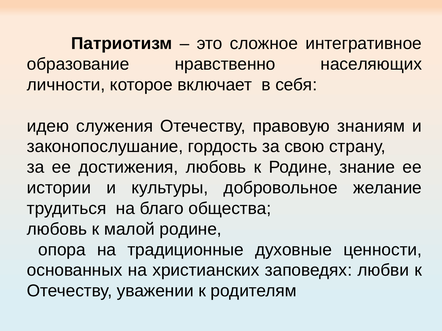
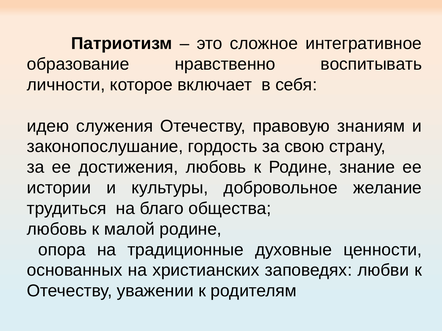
населяющих: населяющих -> воспитывать (371, 64)
